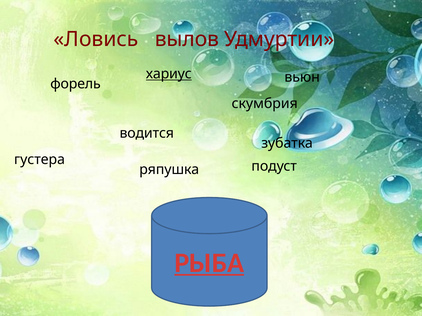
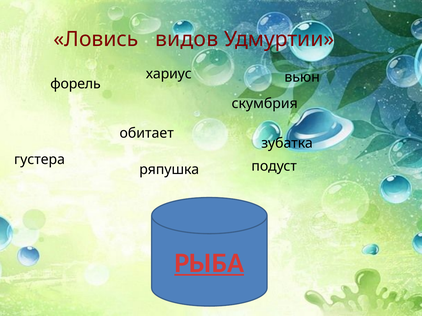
вылов: вылов -> видов (187, 39)
хариус underline: present -> none (169, 74)
водится: водится -> обитает (147, 133)
